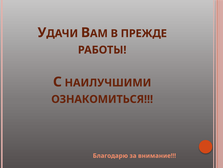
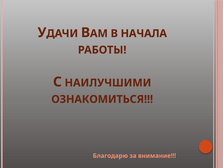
ПРЕЖДЕ: ПРЕЖДЕ -> НАЧАЛА (144, 33)
